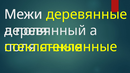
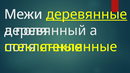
деревянные underline: none -> present (87, 14)
